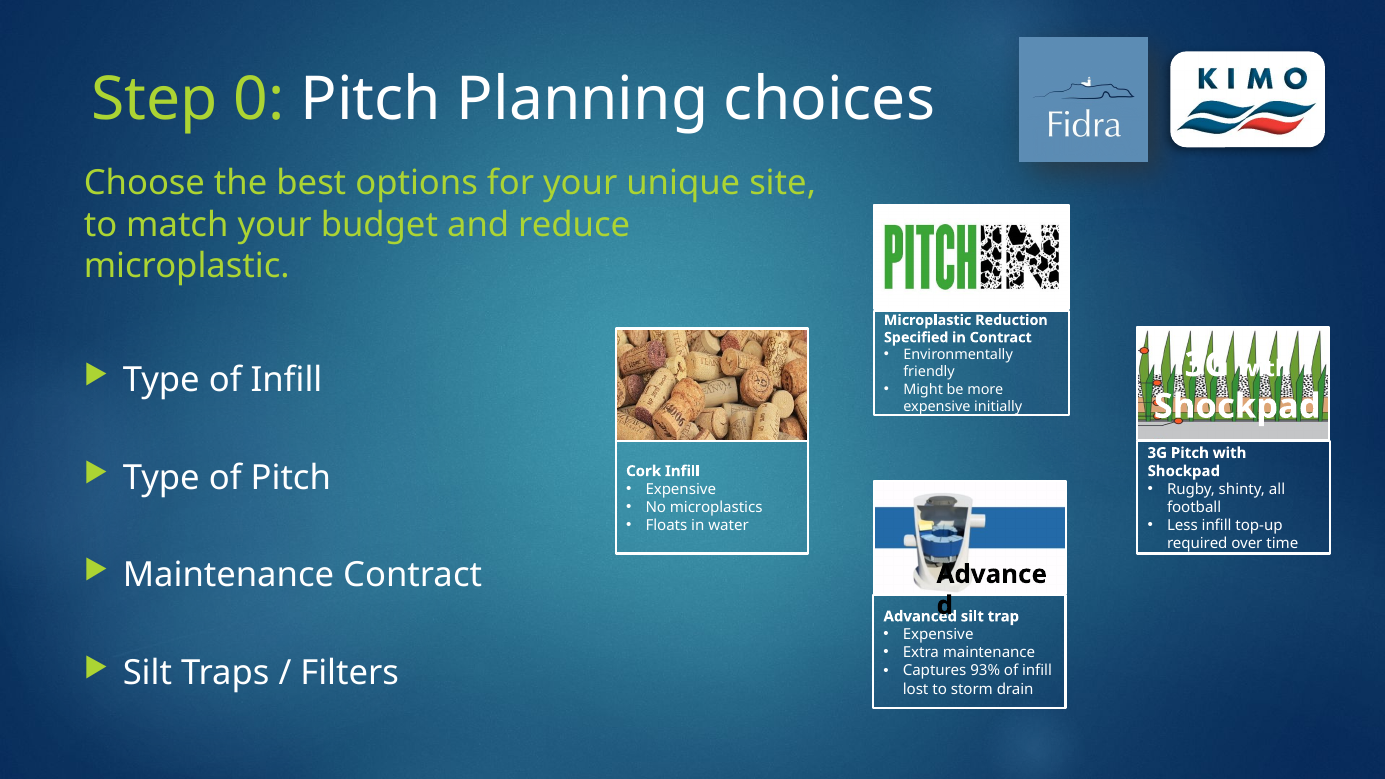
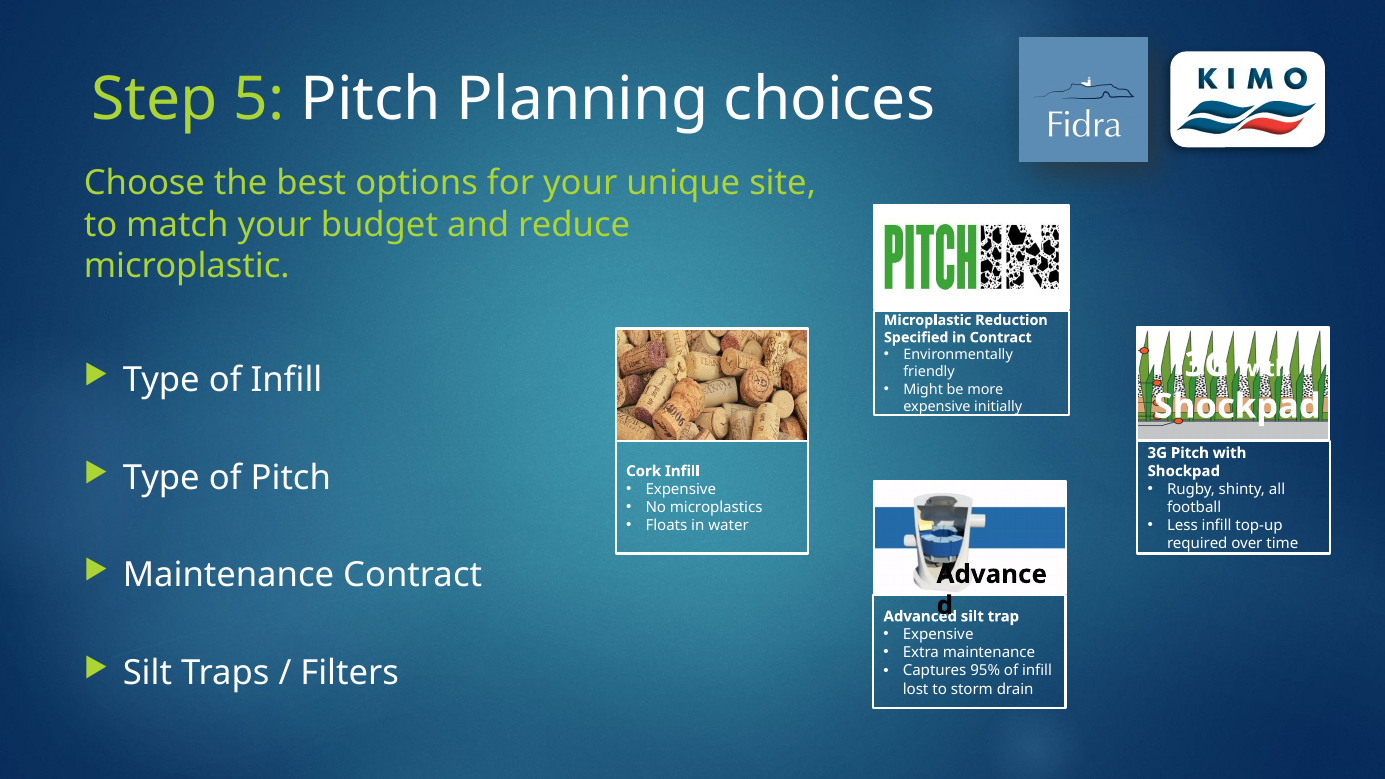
0: 0 -> 5 (259, 99)
93%: 93% -> 95% (985, 671)
